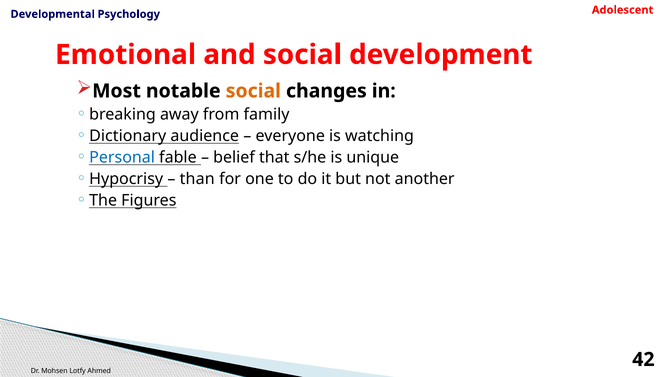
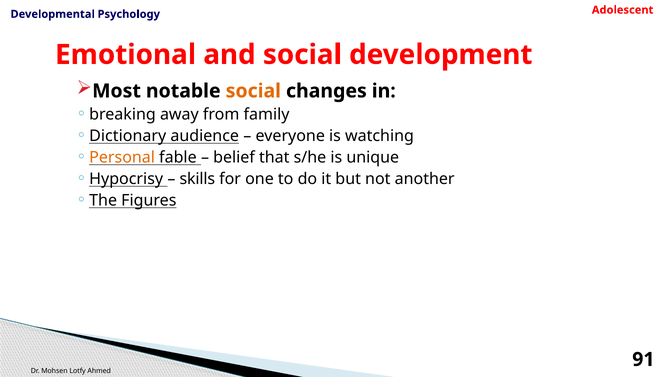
Personal colour: blue -> orange (122, 157)
than: than -> skills (197, 179)
42: 42 -> 91 (643, 359)
